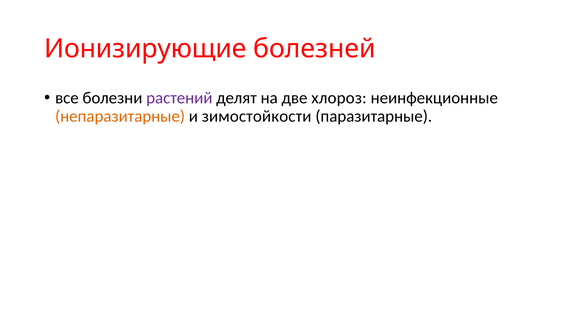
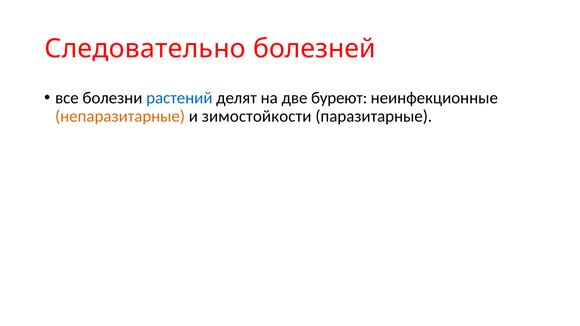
Ионизирующие: Ионизирующие -> Следовательно (145, 49)
растений colour: purple -> blue (179, 98)
хлороз: хлороз -> буреют (339, 98)
